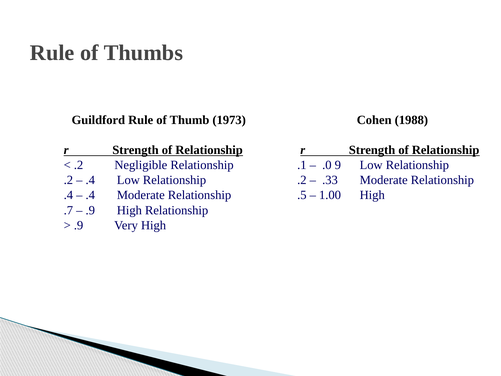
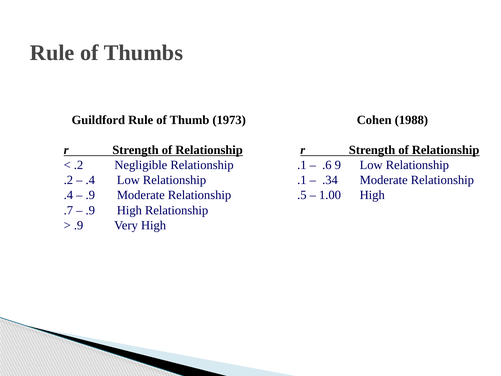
.0: .0 -> .6 (327, 165)
.2: .2 -> .1 (302, 180)
.33: .33 -> .34 (330, 180)
.4: .4 -> .9 (90, 195)
